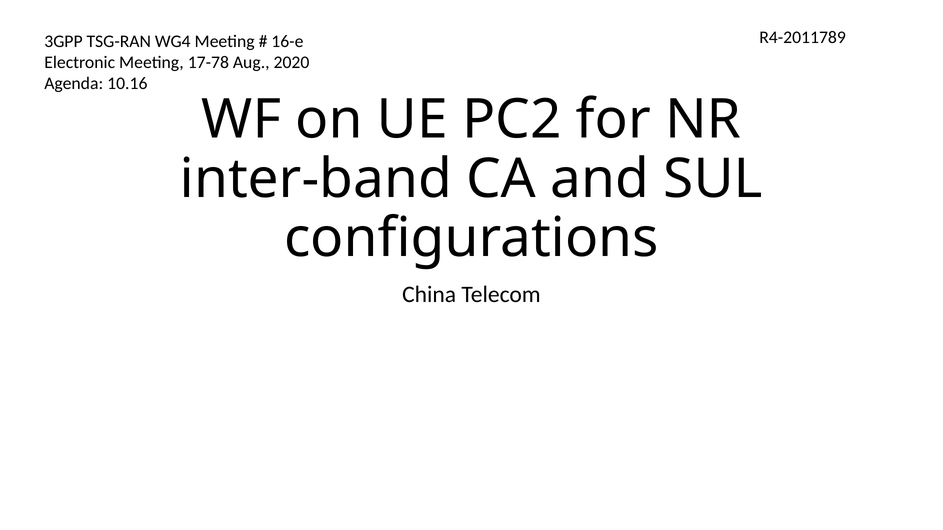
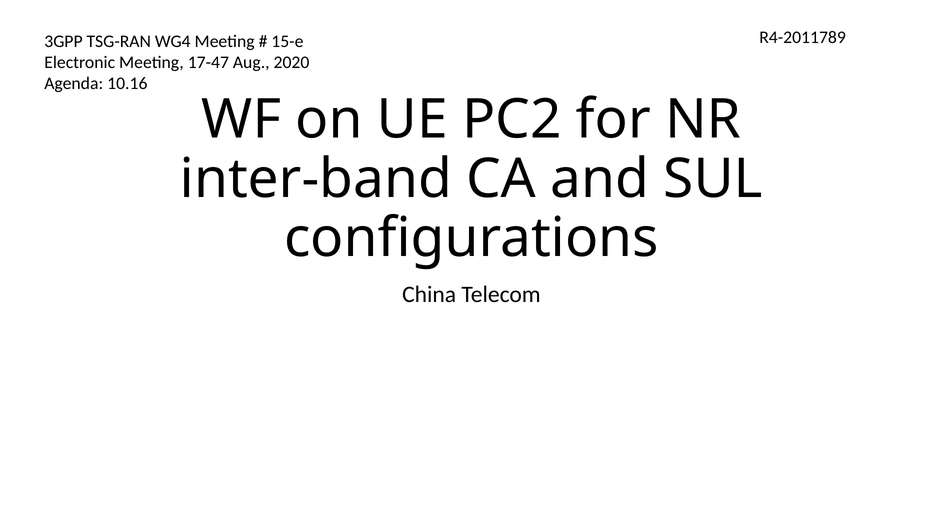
16-e: 16-e -> 15-e (287, 41)
17-78: 17-78 -> 17-47 (208, 62)
